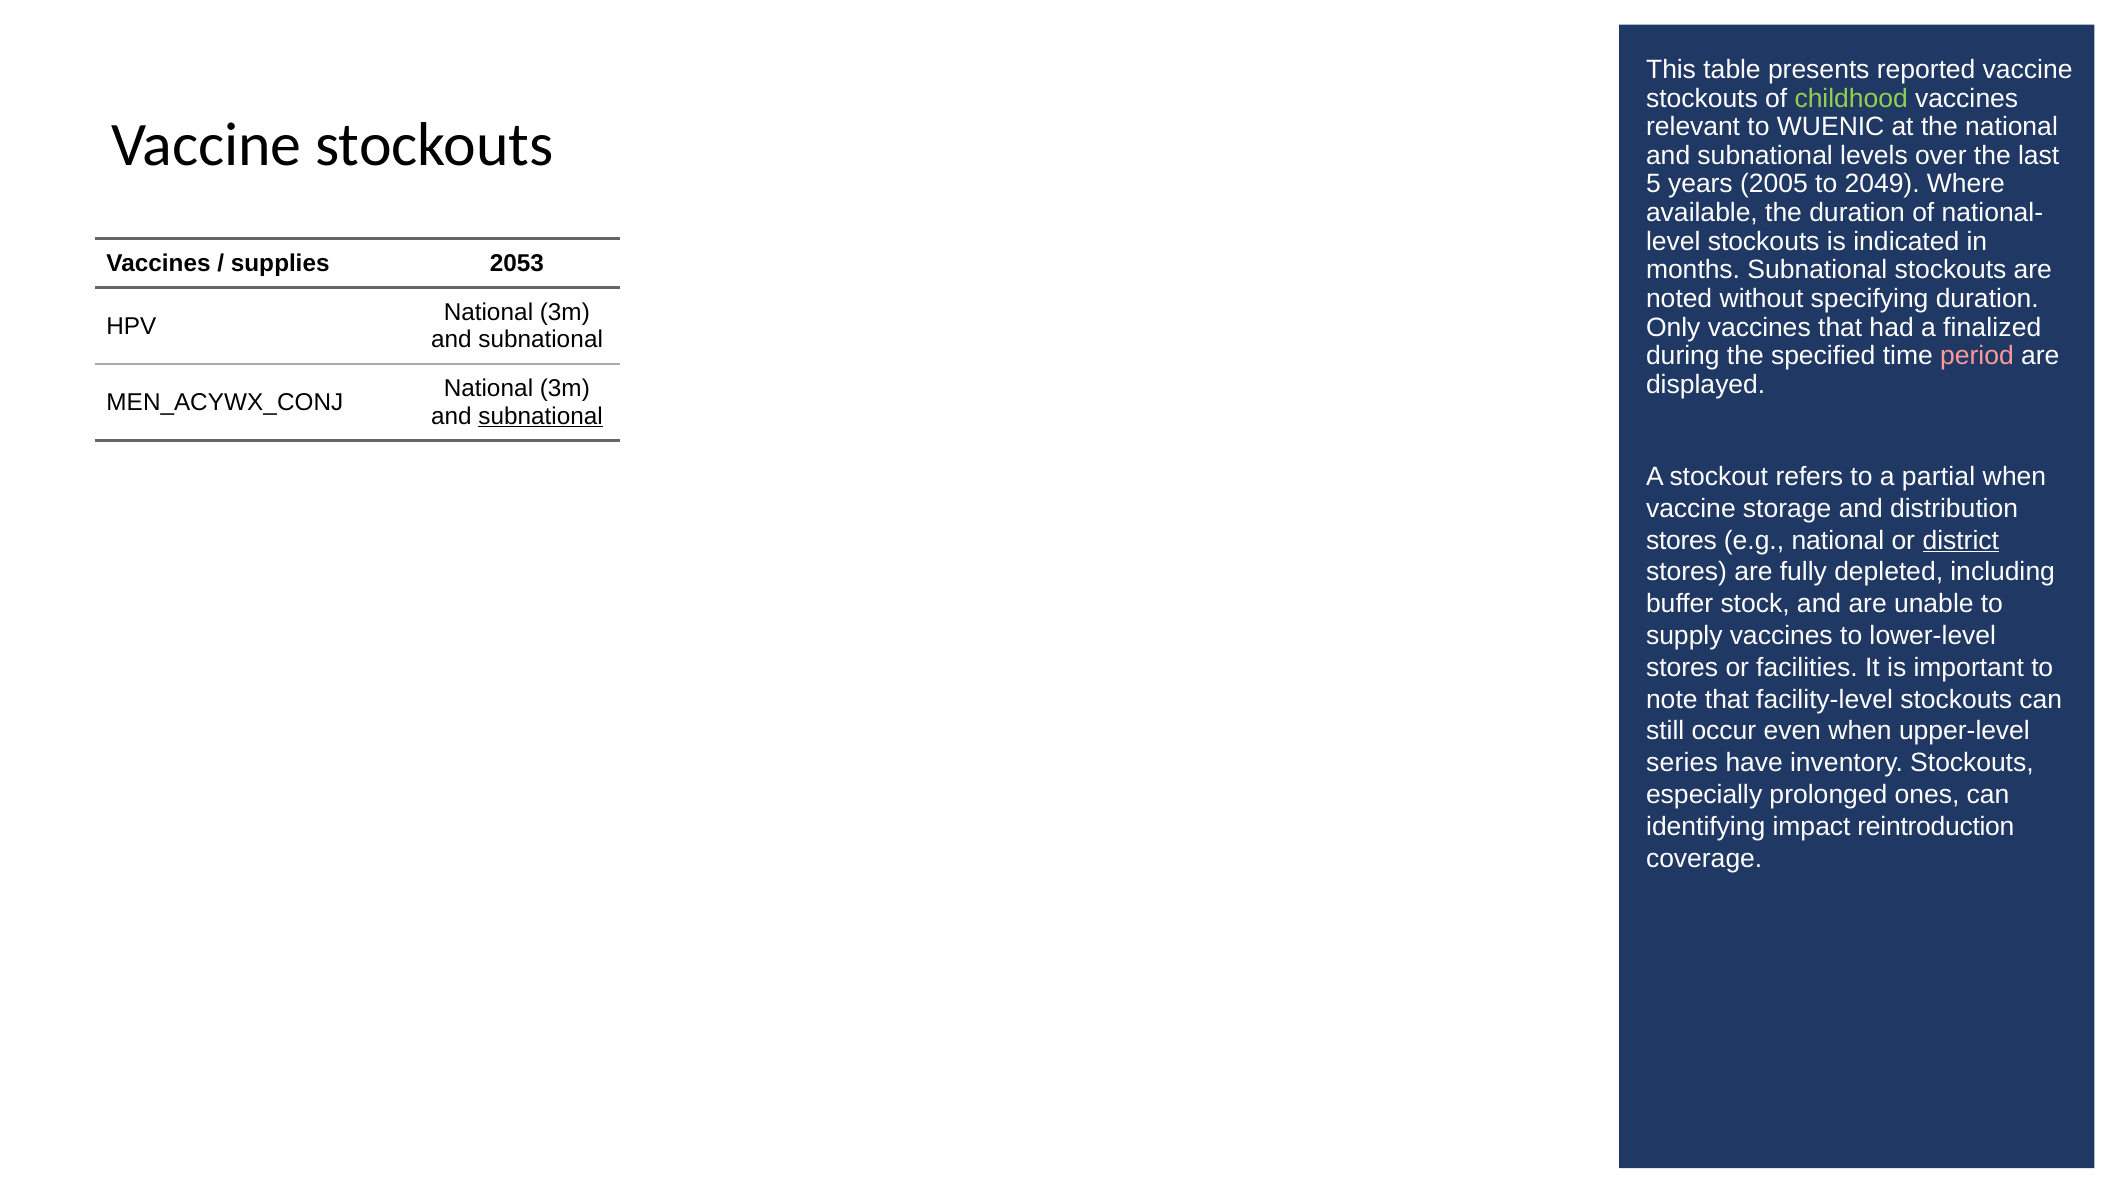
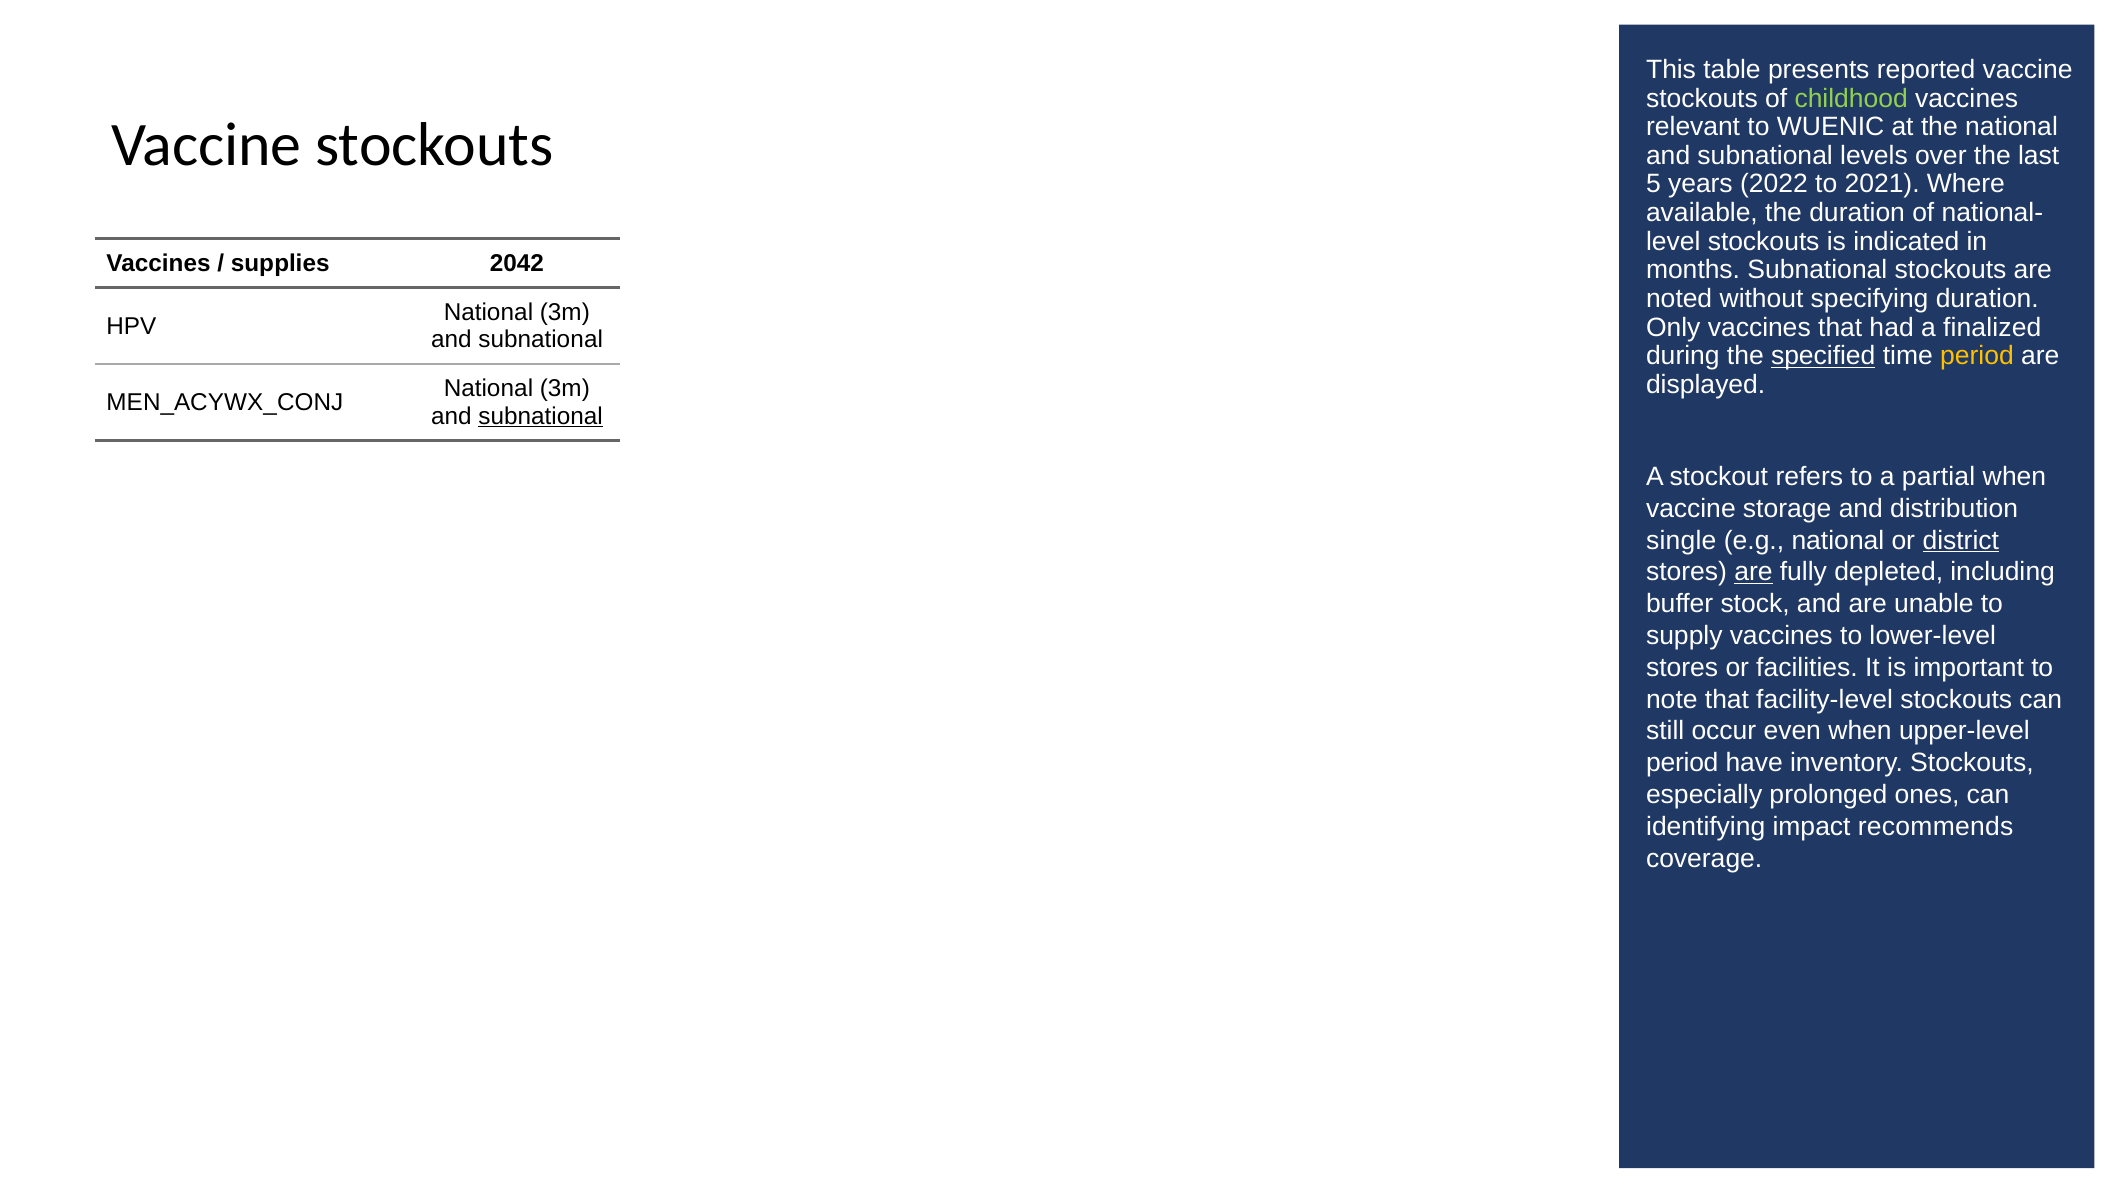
2005: 2005 -> 2022 (1774, 184)
2049: 2049 -> 2021 (1882, 184)
2053: 2053 -> 2042 (517, 264)
specified underline: none -> present (1823, 356)
period colour: pink -> yellow (1977, 356)
stores: stores -> single (1681, 540)
are underline: none -> present (1753, 572)
series: series -> period (1682, 763)
reintroduction: reintroduction -> recommends (1936, 827)
